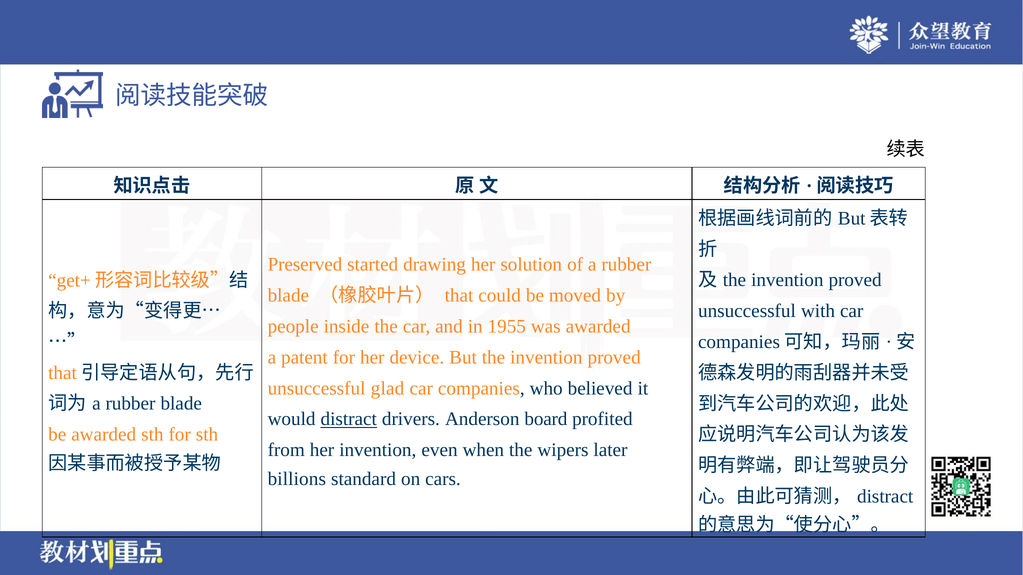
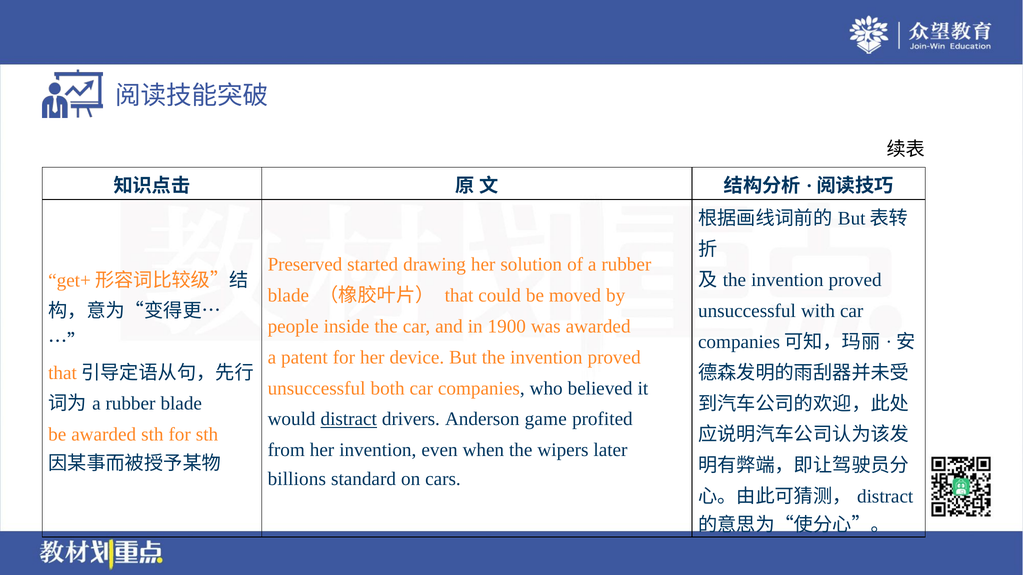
1955: 1955 -> 1900 (507, 327)
glad: glad -> both (388, 388)
board: board -> game (546, 419)
